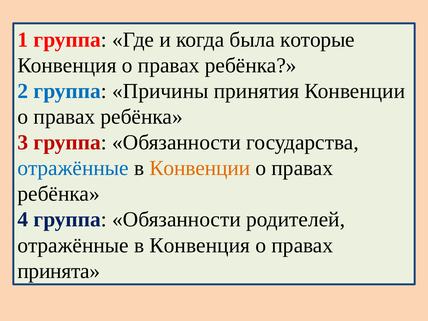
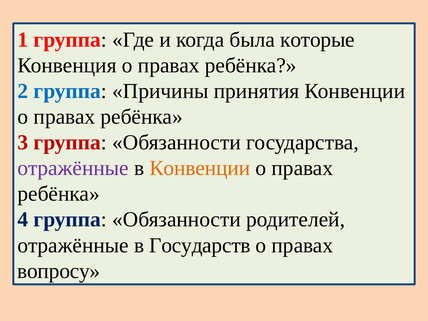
отражённые colour: blue -> purple (73, 168)
в Конвенция: Конвенция -> Государств (200, 245)
принята: принята -> вопросу (59, 271)
